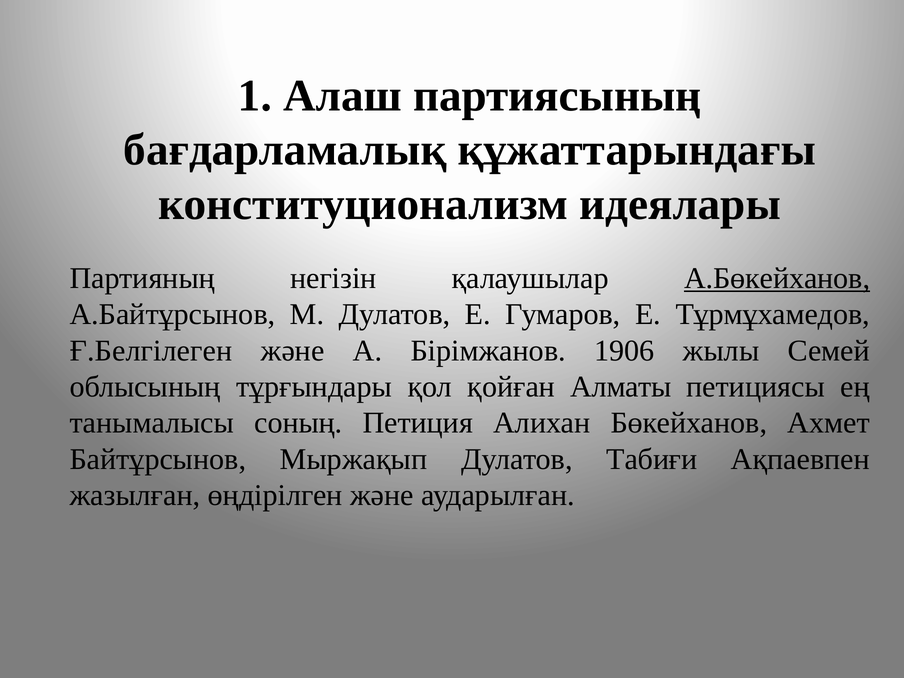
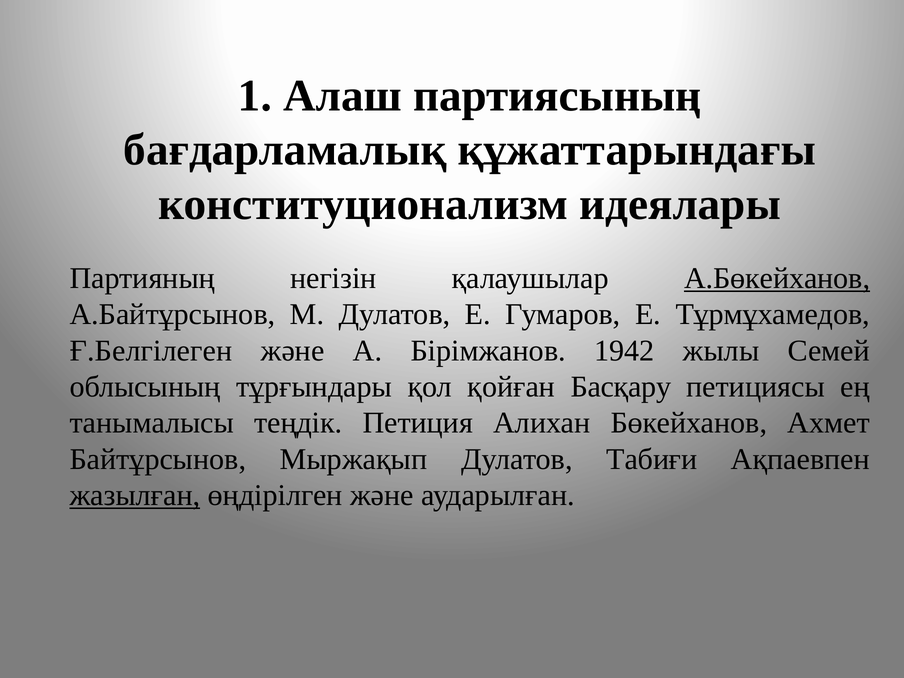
1906: 1906 -> 1942 (624, 351)
Алматы: Алматы -> Басқару (621, 387)
соның: соның -> теңдік (298, 423)
жазылған underline: none -> present (135, 495)
